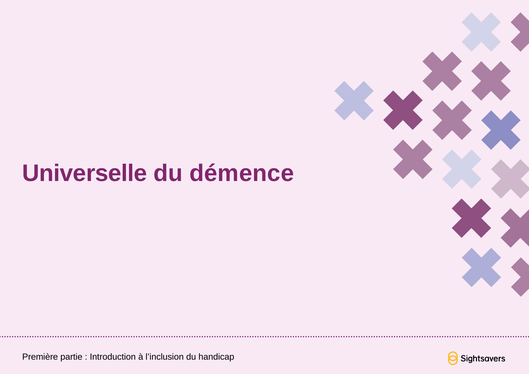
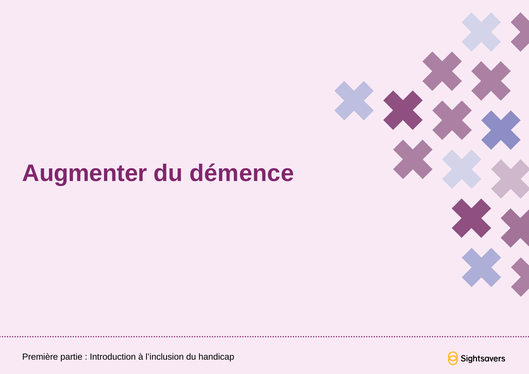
Universelle: Universelle -> Augmenter (85, 173)
